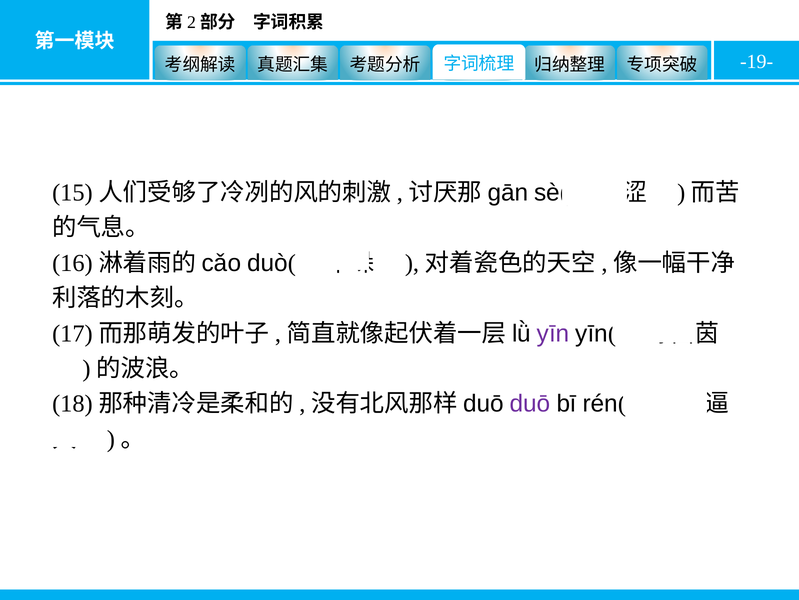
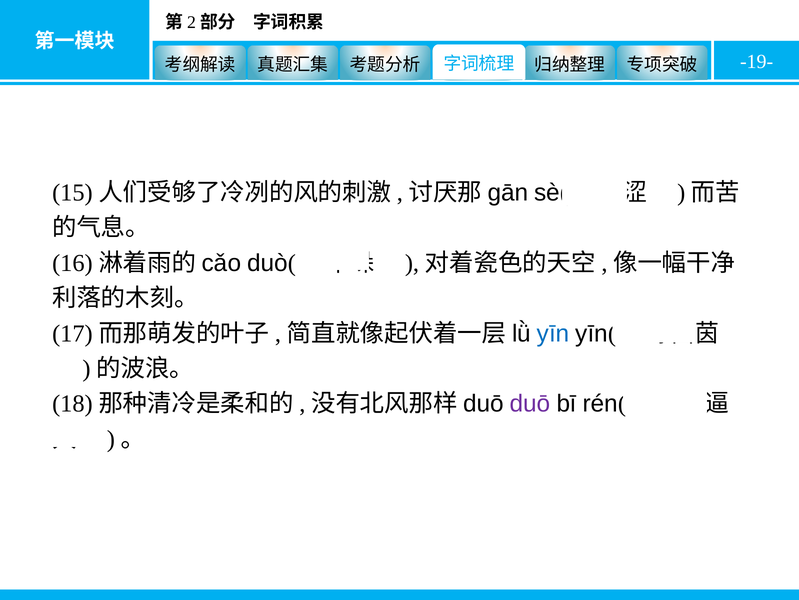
yīn colour: purple -> blue (553, 333)
